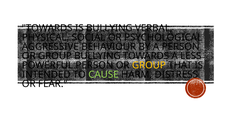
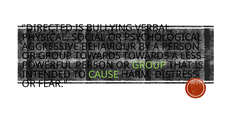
TOWARDS: TOWARDS -> DIRECTED (47, 28)
GROUP BULLYING: BULLYING -> TOWARDS (97, 56)
GROUP colour: yellow -> light green (149, 66)
